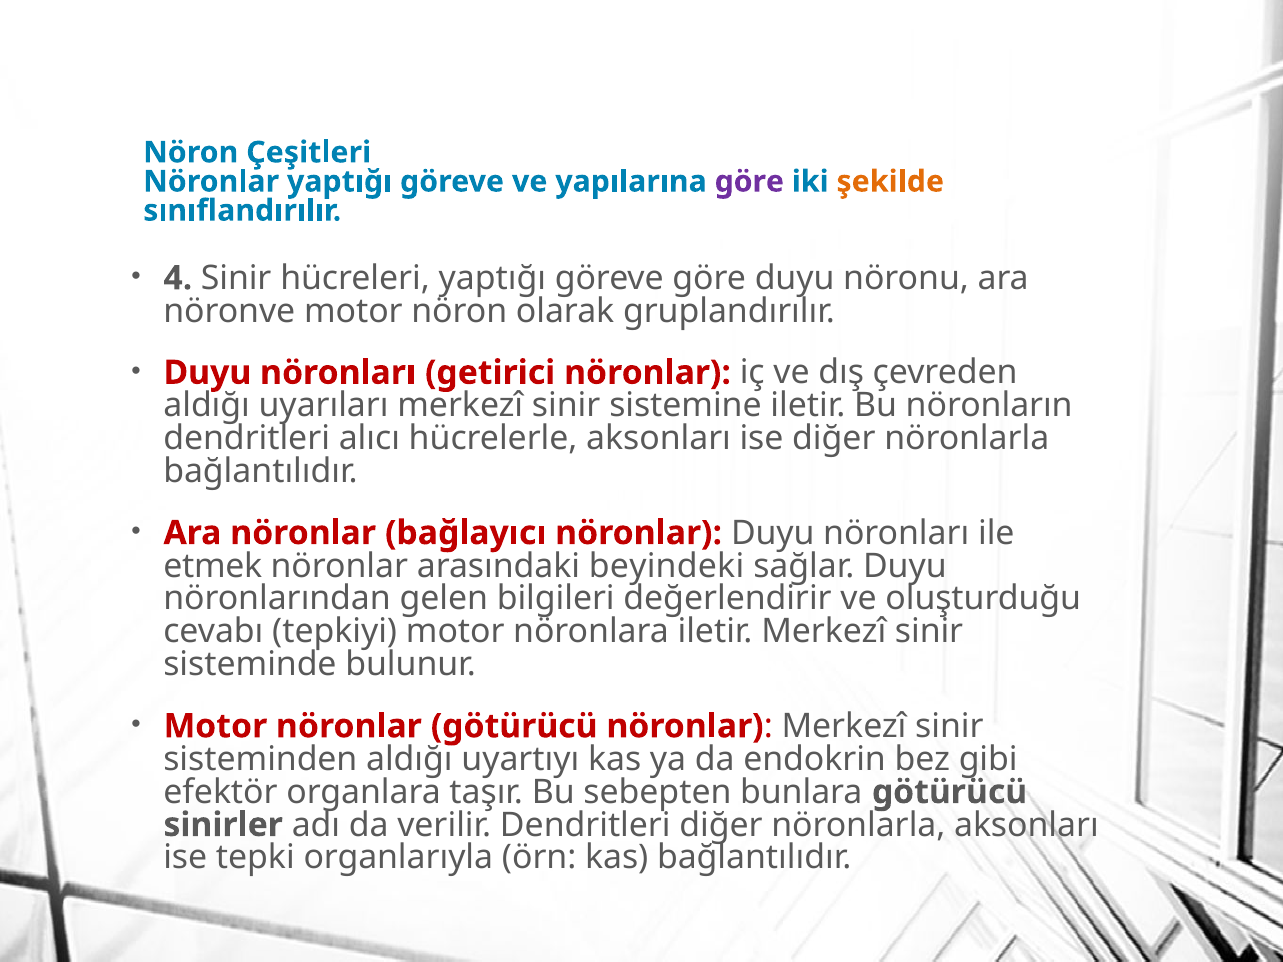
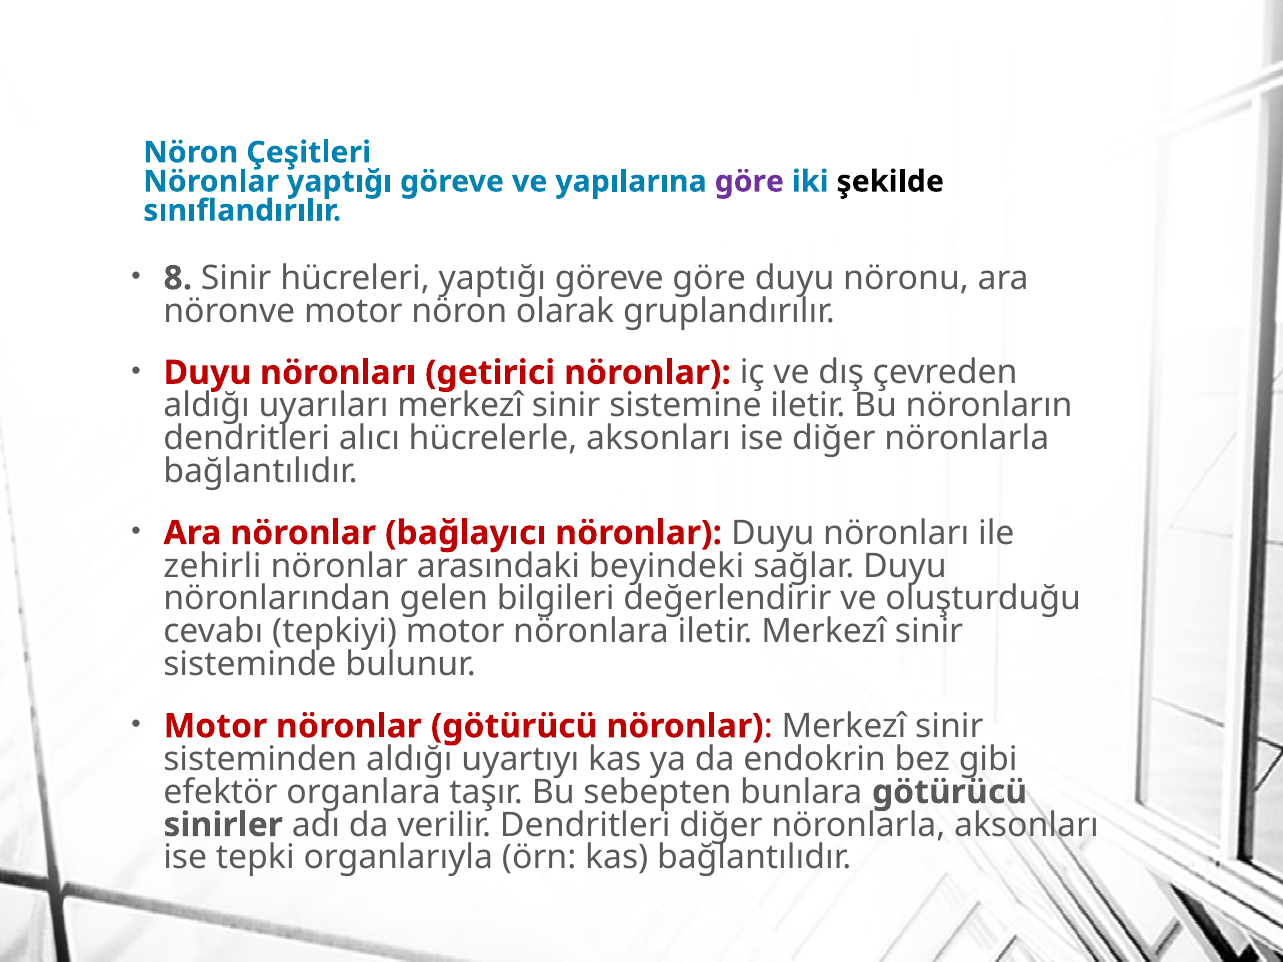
şekilde colour: orange -> black (890, 182)
4: 4 -> 8 (178, 278)
etmek: etmek -> zehirli (212, 566)
